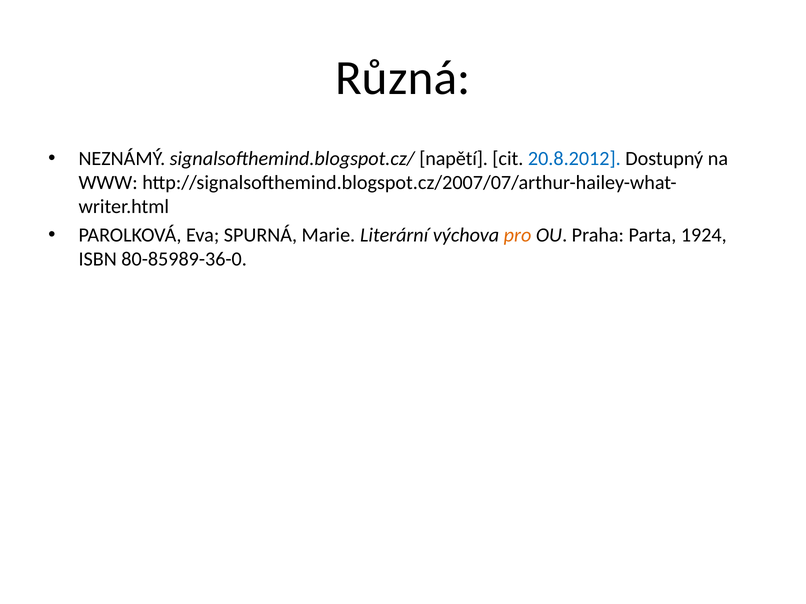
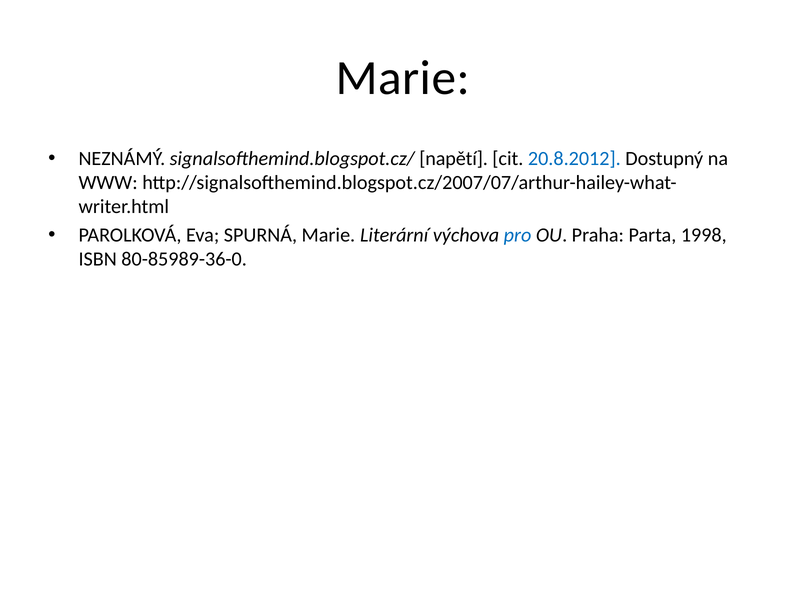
Různá: Různá -> Marie (403, 78)
pro colour: orange -> blue (518, 235)
1924: 1924 -> 1998 (704, 235)
